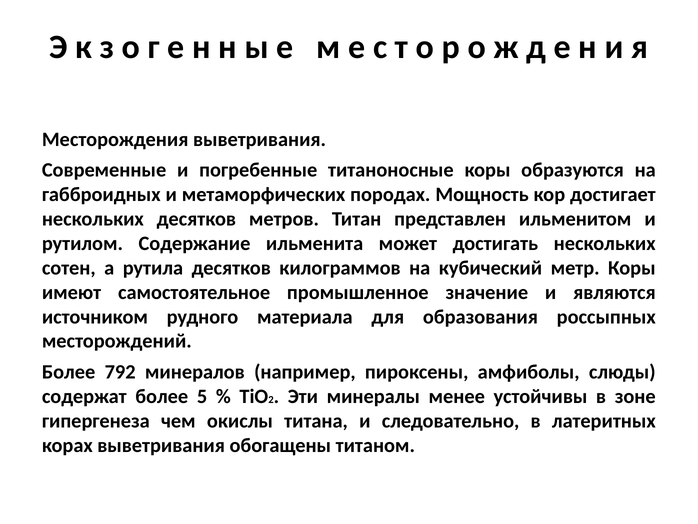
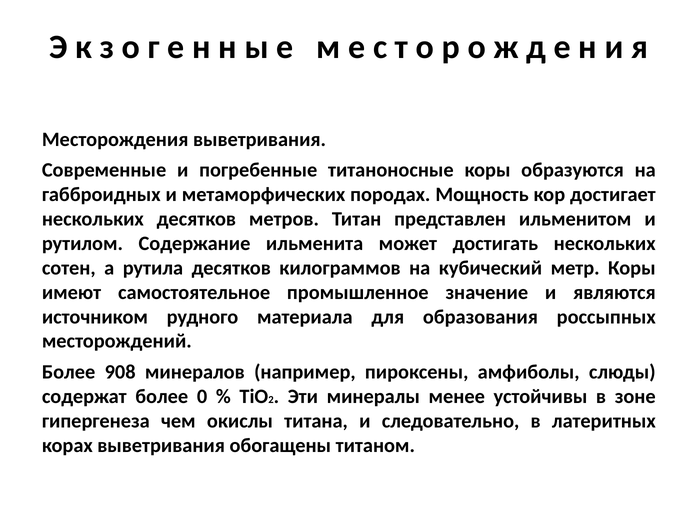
792: 792 -> 908 (120, 372)
5: 5 -> 0 (202, 396)
